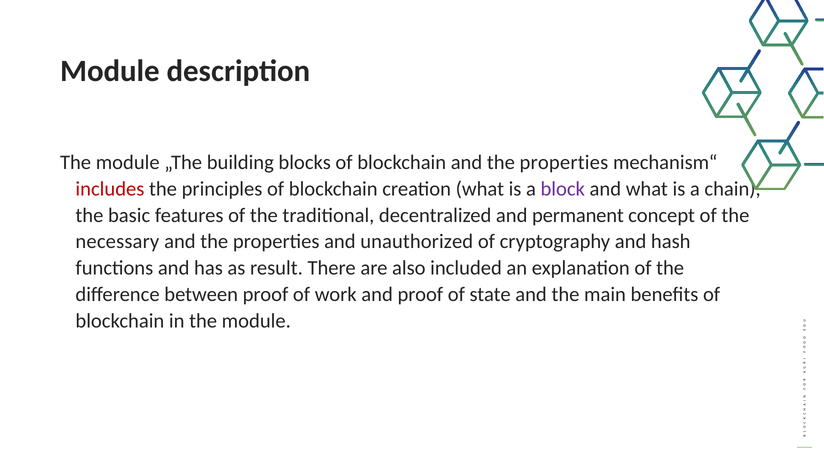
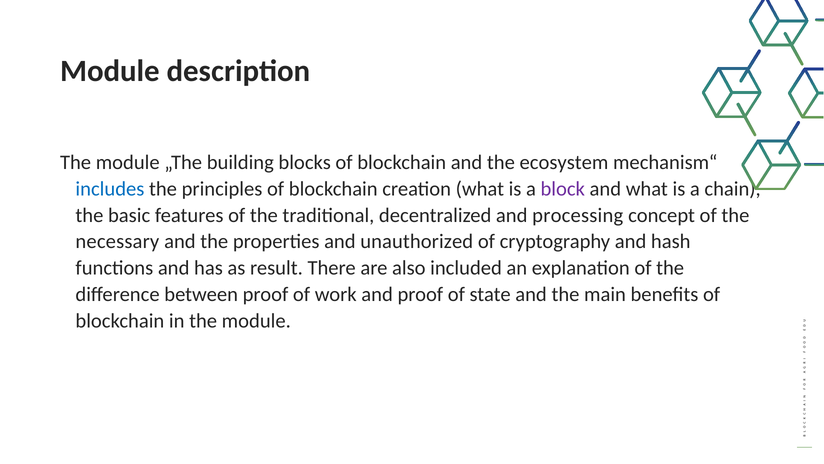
blockchain and the properties: properties -> ecosystem (564, 162)
includes colour: red -> blue (110, 189)
permanent: permanent -> processing (578, 215)
